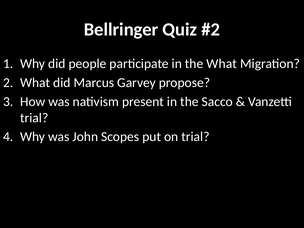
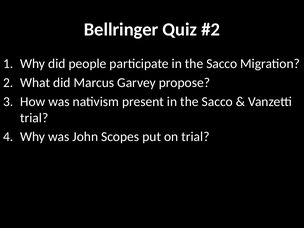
participate in the What: What -> Sacco (222, 64)
